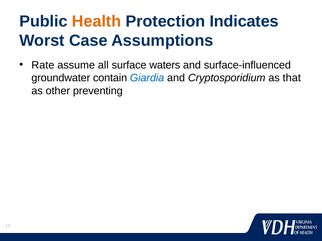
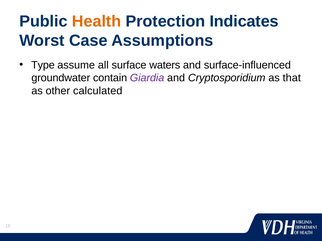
Rate: Rate -> Type (43, 65)
Giardia colour: blue -> purple (147, 78)
preventing: preventing -> calculated (98, 91)
